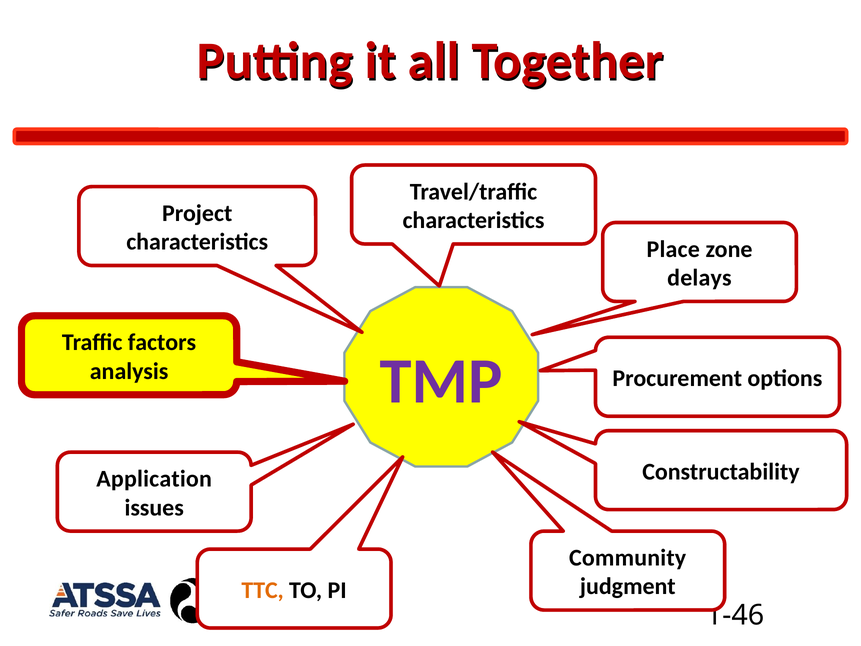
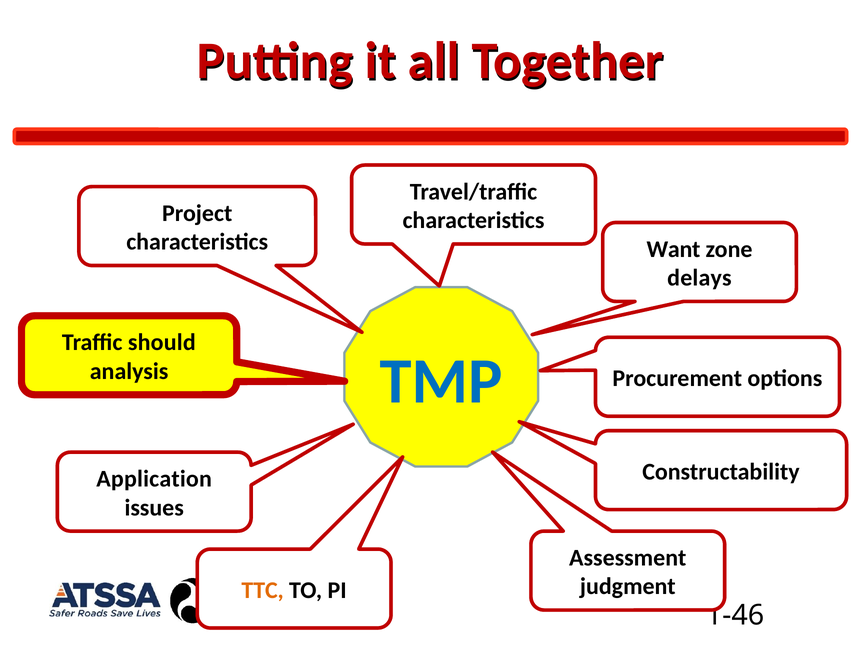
Place: Place -> Want (673, 249)
factors: factors -> should (162, 342)
TMP colour: purple -> blue (441, 381)
Community: Community -> Assessment (628, 558)
